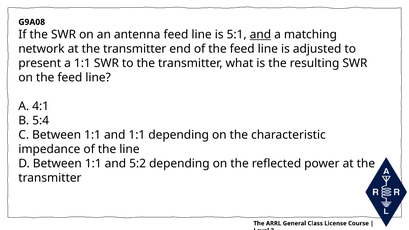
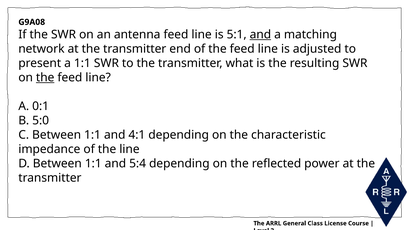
the underline: none -> present (45, 78)
4:1: 4:1 -> 0:1 (41, 106)
5:4: 5:4 -> 5:0 (41, 121)
and 1:1: 1:1 -> 4:1 (137, 135)
5:2: 5:2 -> 5:4 (138, 164)
